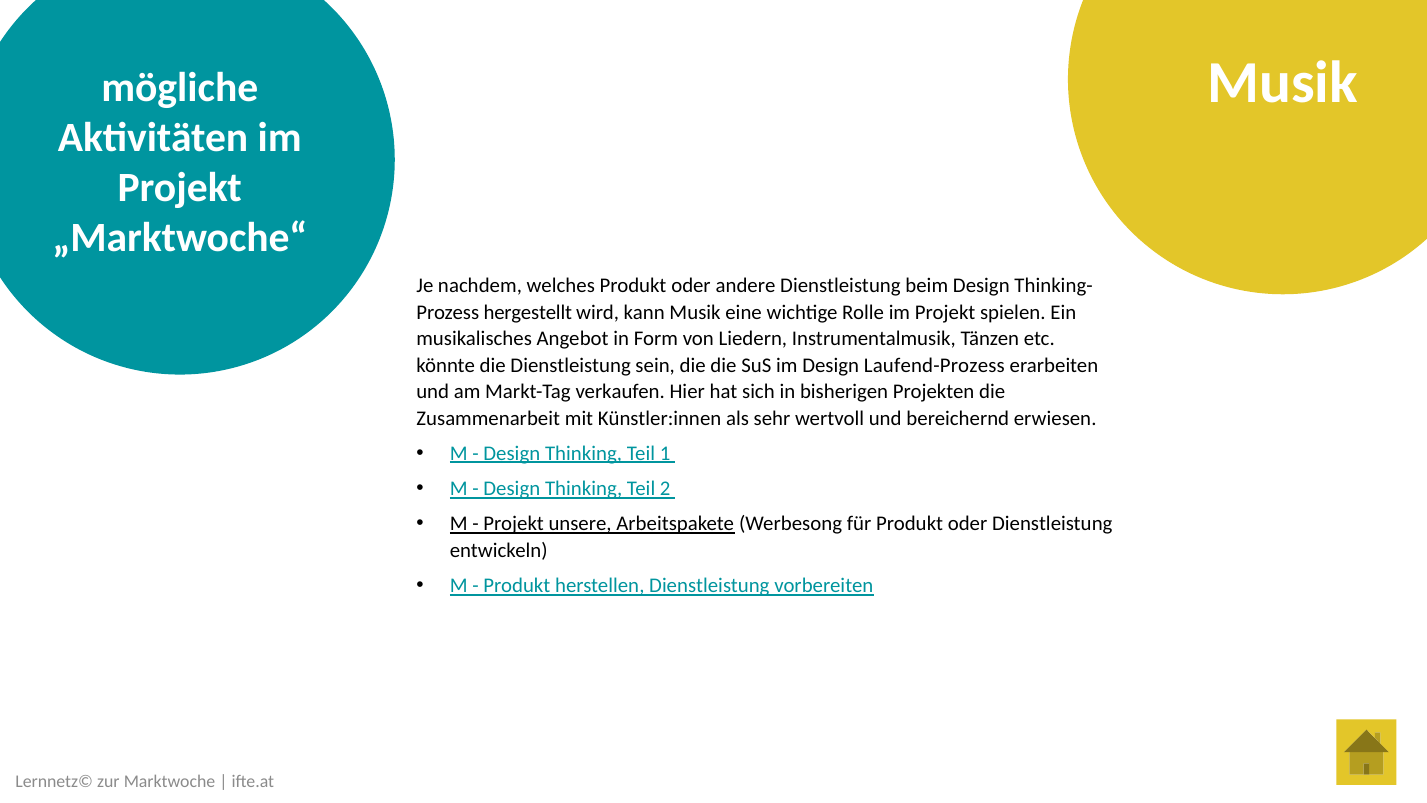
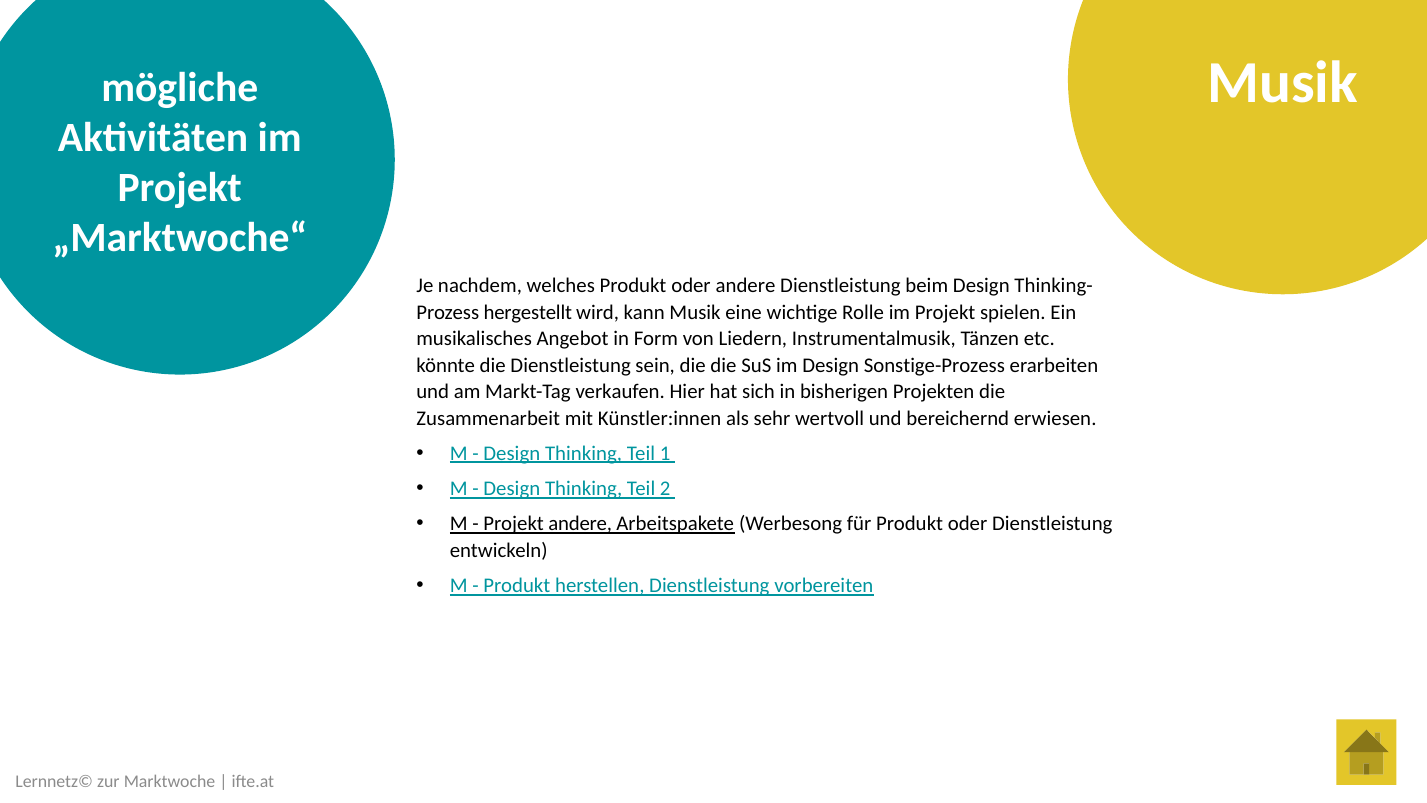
Laufend-Prozess: Laufend-Prozess -> Sonstige-Prozess (934, 365)
Projekt unsere: unsere -> andere (580, 524)
